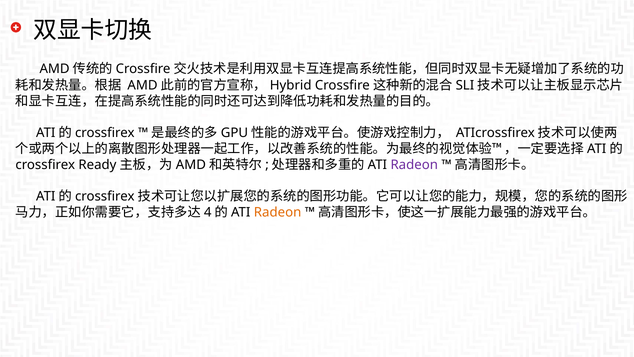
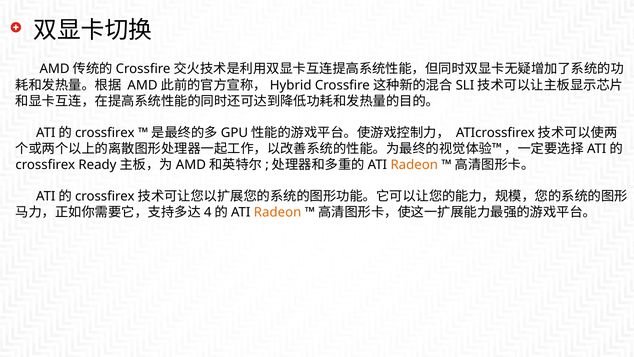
Radeon colour: purple -> orange (414, 165)
